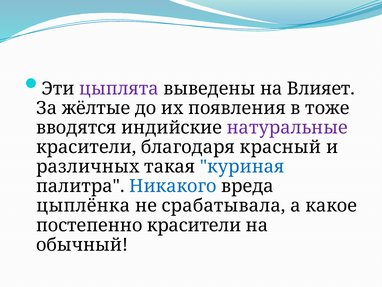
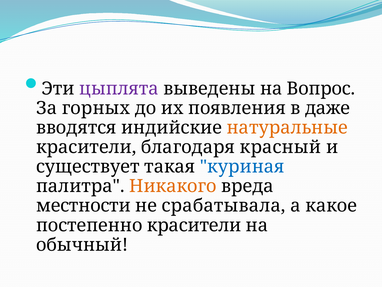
Влияет: Влияет -> Вопрос (321, 89)
жёлтые: жёлтые -> горных (96, 108)
тоже: тоже -> даже (327, 108)
натуральные colour: purple -> orange (287, 128)
различных: различных -> существует (88, 166)
Никакого colour: blue -> orange (173, 186)
цыплёнка: цыплёнка -> местности (83, 205)
